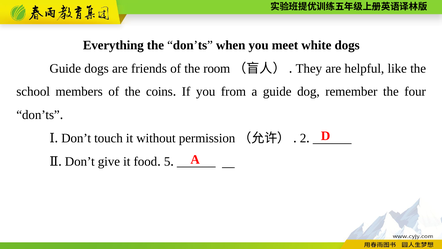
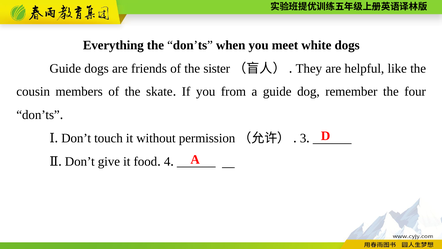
room: room -> sister (217, 68)
school: school -> cousin (33, 92)
coins: coins -> skate (159, 92)
2: 2 -> 3 (303, 138)
5: 5 -> 4 (167, 161)
